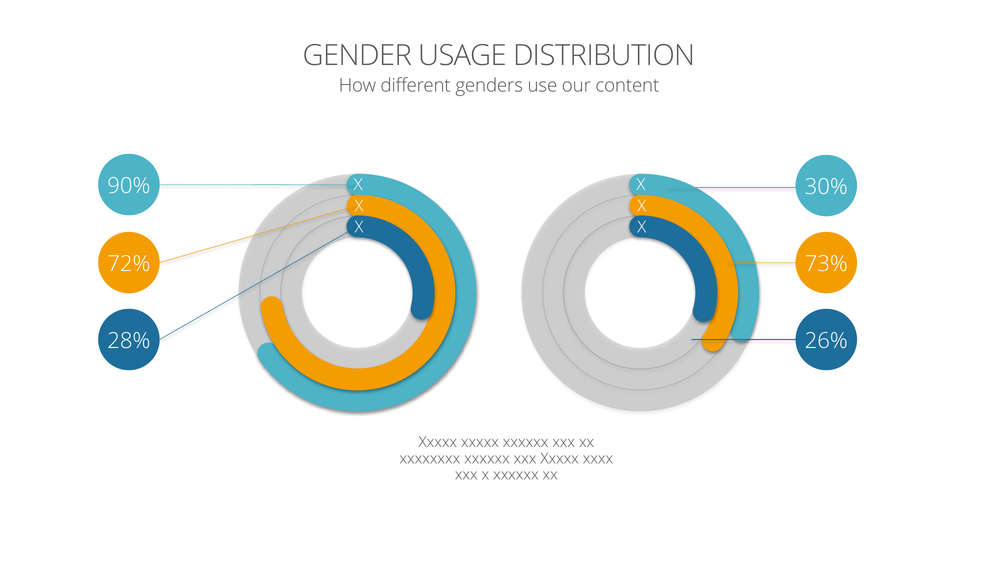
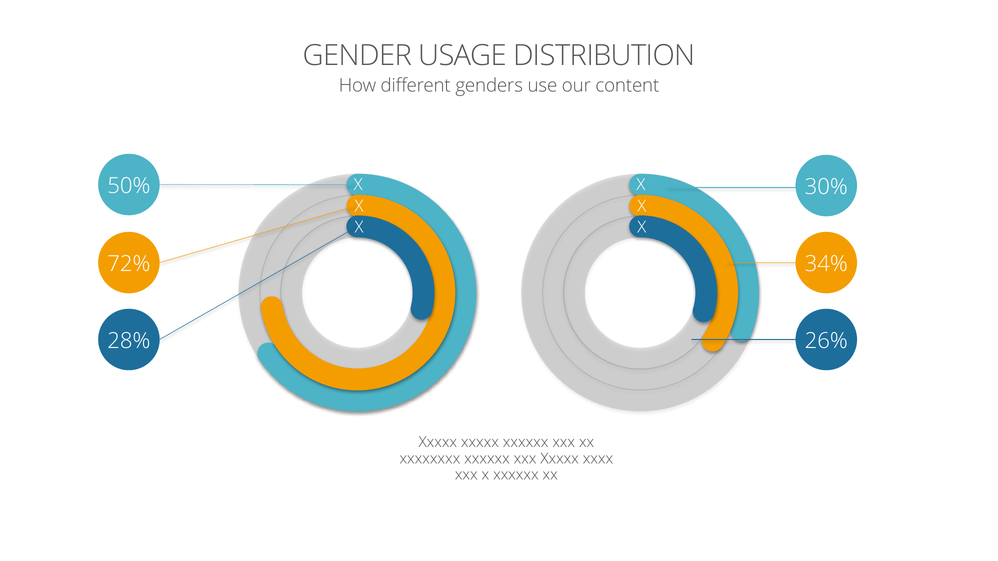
90%: 90% -> 50% (129, 186)
73%: 73% -> 34% (826, 264)
